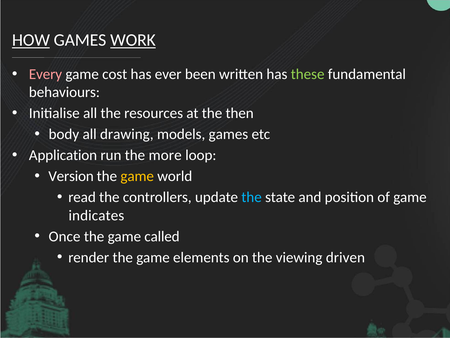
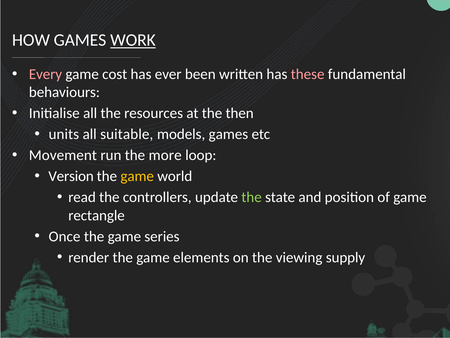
HOW underline: present -> none (31, 40)
these colour: light green -> pink (308, 74)
body: body -> units (64, 134)
drawing: drawing -> suitable (127, 134)
Application: Application -> Movement (63, 155)
the colour: light blue -> light green (252, 197)
indicates: indicates -> rectangle (97, 215)
called: called -> series (162, 236)
driven: driven -> supply (345, 257)
